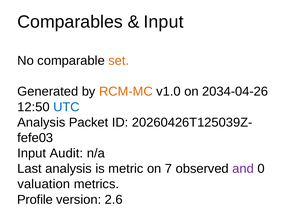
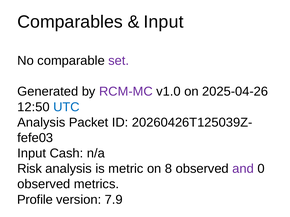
set colour: orange -> purple (119, 61)
RCM-MC colour: orange -> purple (126, 92)
2034-04-26: 2034-04-26 -> 2025-04-26 (235, 92)
Audit: Audit -> Cash (66, 154)
Last: Last -> Risk (30, 169)
7: 7 -> 8 (169, 169)
valuation: valuation -> observed (44, 185)
2.6: 2.6 -> 7.9 (114, 200)
